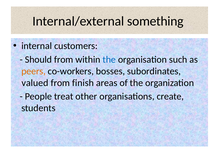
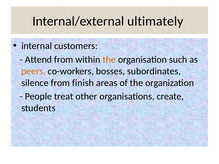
something: something -> ultimately (155, 21)
Should: Should -> Attend (38, 60)
the colour: blue -> orange (109, 60)
valued: valued -> silence (35, 83)
